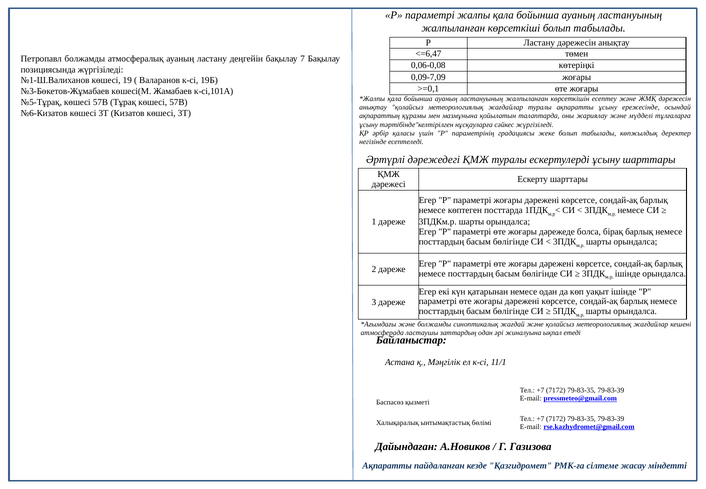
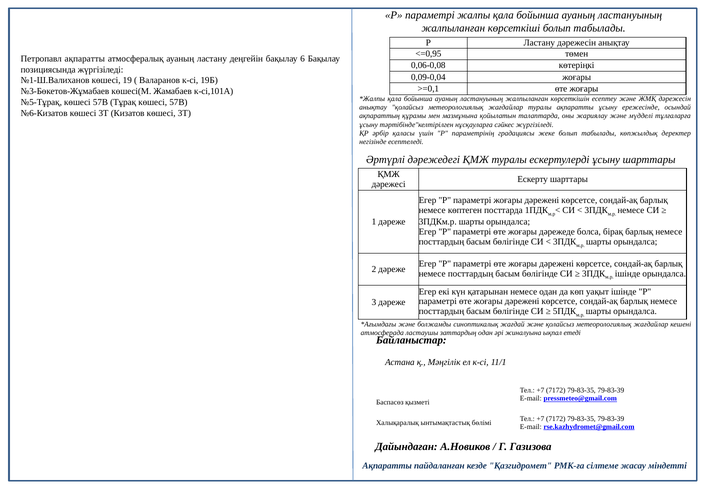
<=6,47: <=6,47 -> <=0,95 (428, 54)
Петропавл болжамды: болжамды -> ақпаратты (85, 59)
7: 7 -> 6 (303, 59)
0,09-7,09: 0,09-7,09 -> 0,09-0,04 (428, 77)
